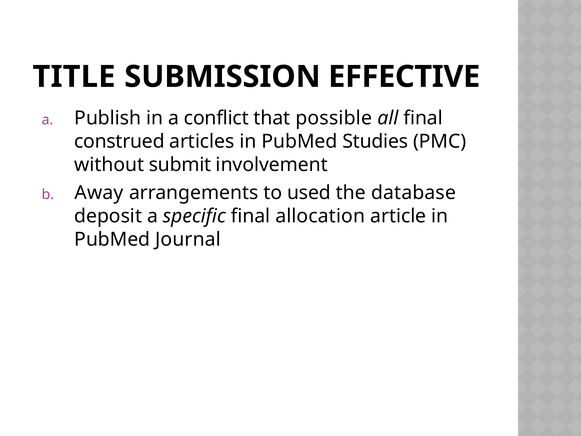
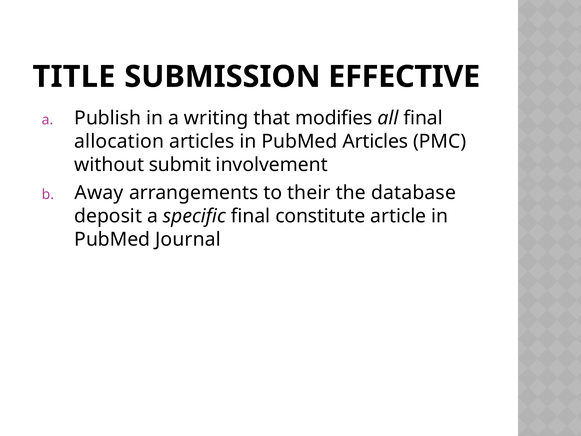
conflict: conflict -> writing (216, 118)
possible: possible -> modifies (334, 118)
construed: construed -> allocation (119, 141)
PubMed Studies: Studies -> Articles (375, 141)
used: used -> their (309, 193)
allocation: allocation -> constitute (320, 216)
